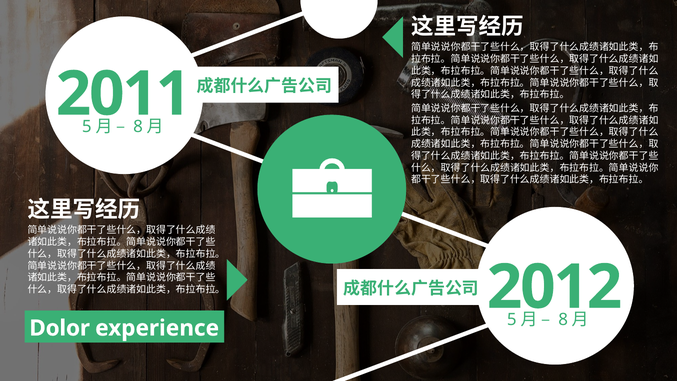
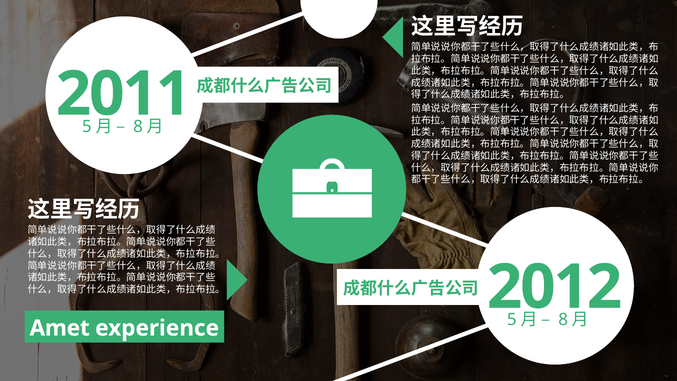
Dolor: Dolor -> Amet (60, 328)
